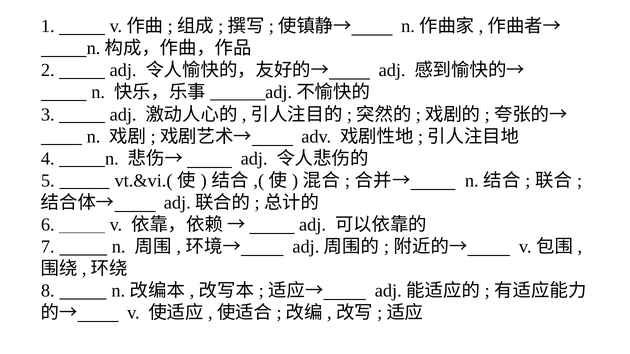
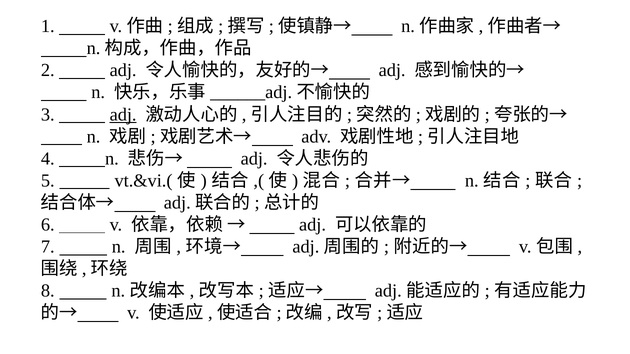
adj underline: none -> present (123, 115)
